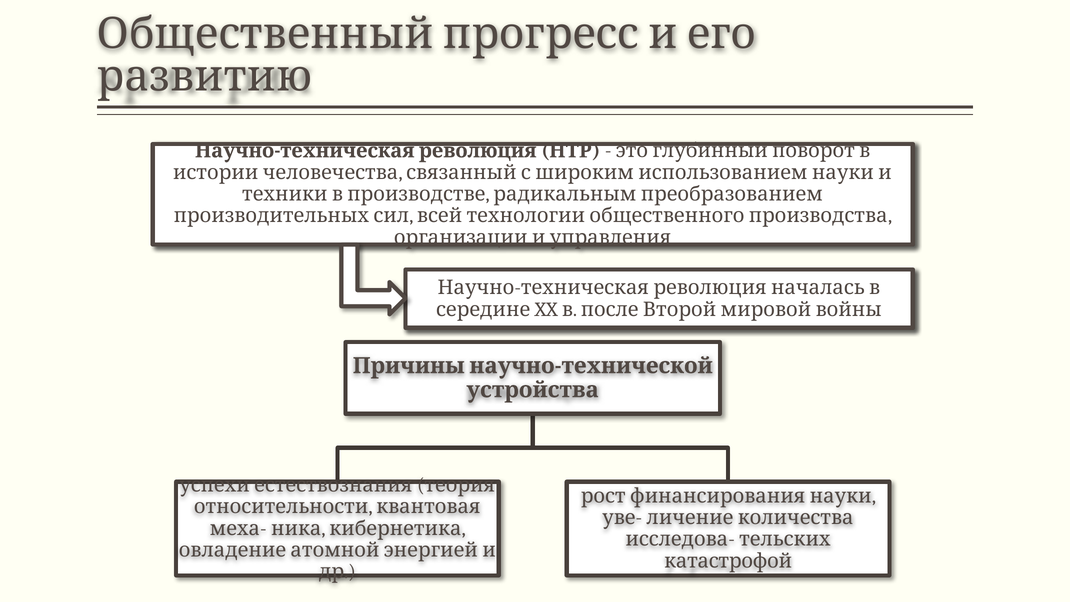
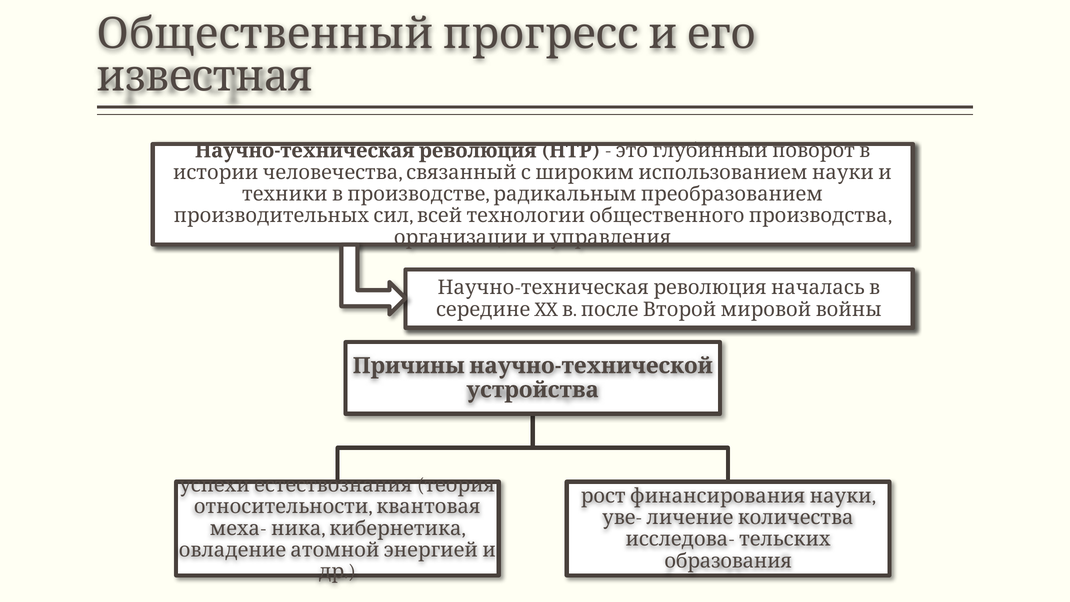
развитию: развитию -> известная (205, 76)
катастрофой: катастрофой -> образования (728, 561)
